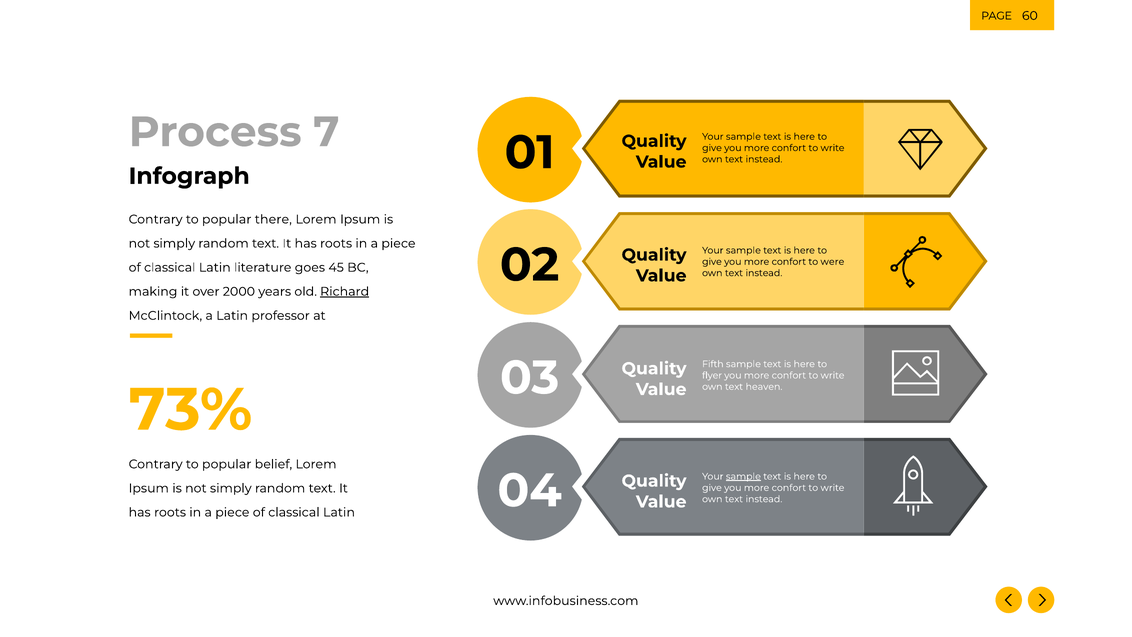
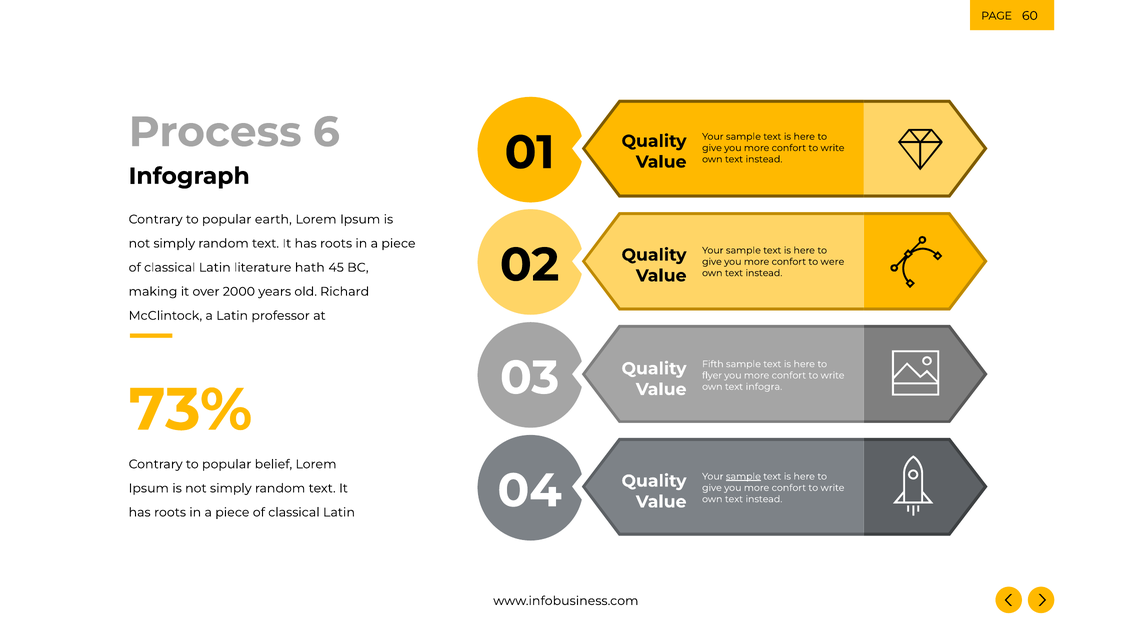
7: 7 -> 6 (326, 132)
there: there -> earth (273, 219)
goes: goes -> hath (310, 267)
Richard underline: present -> none (345, 291)
heaven: heaven -> infogra (764, 387)
